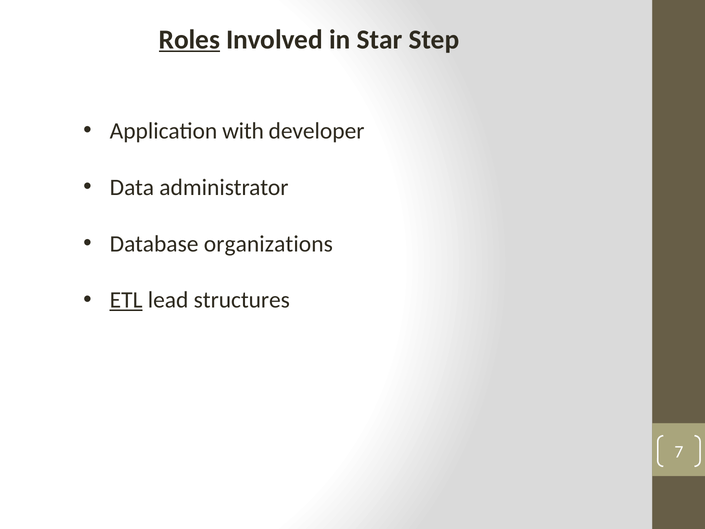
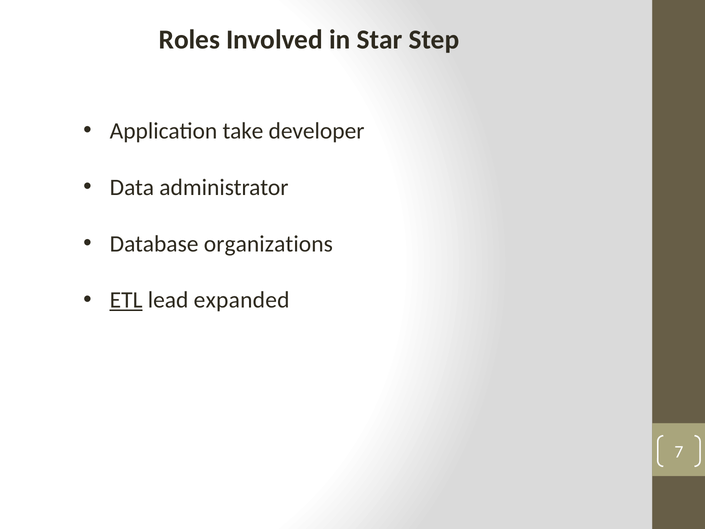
Roles underline: present -> none (189, 39)
with: with -> take (243, 131)
structures: structures -> expanded (242, 300)
